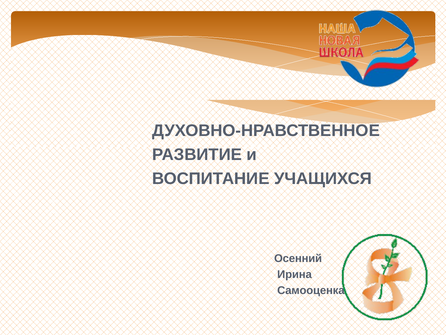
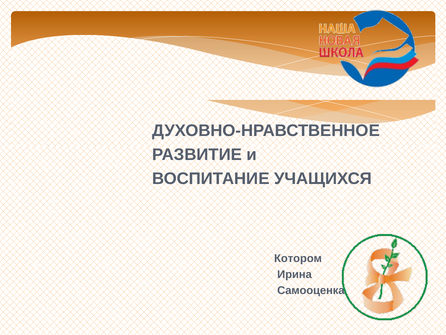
Осенний: Осенний -> Котором (298, 258)
